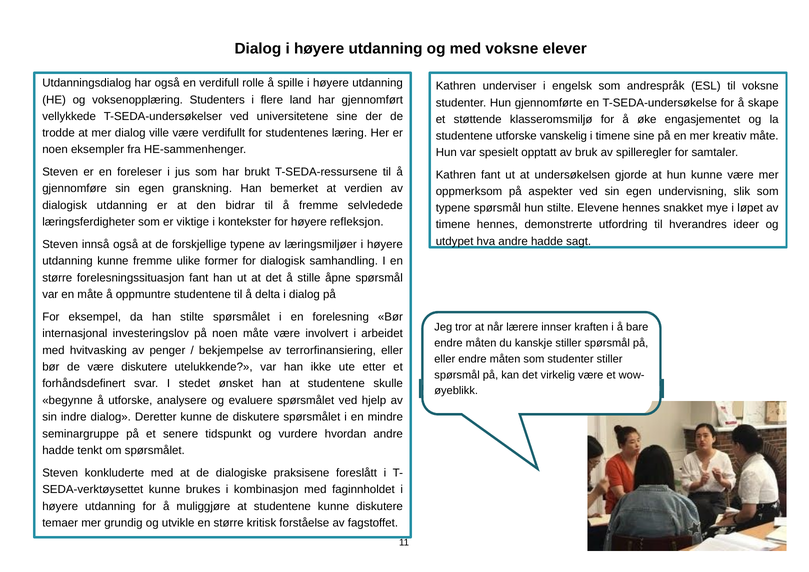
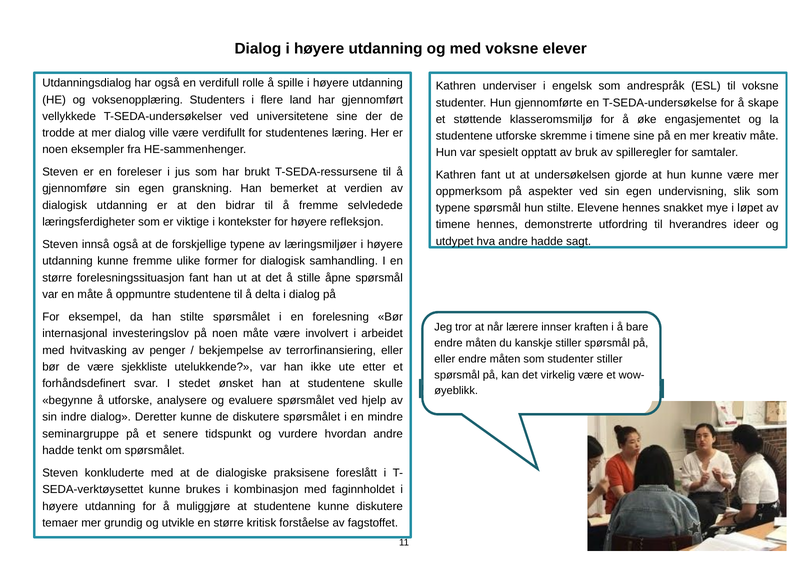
vanskelig: vanskelig -> skremme (563, 136)
være diskutere: diskutere -> sjekkliste (144, 367)
